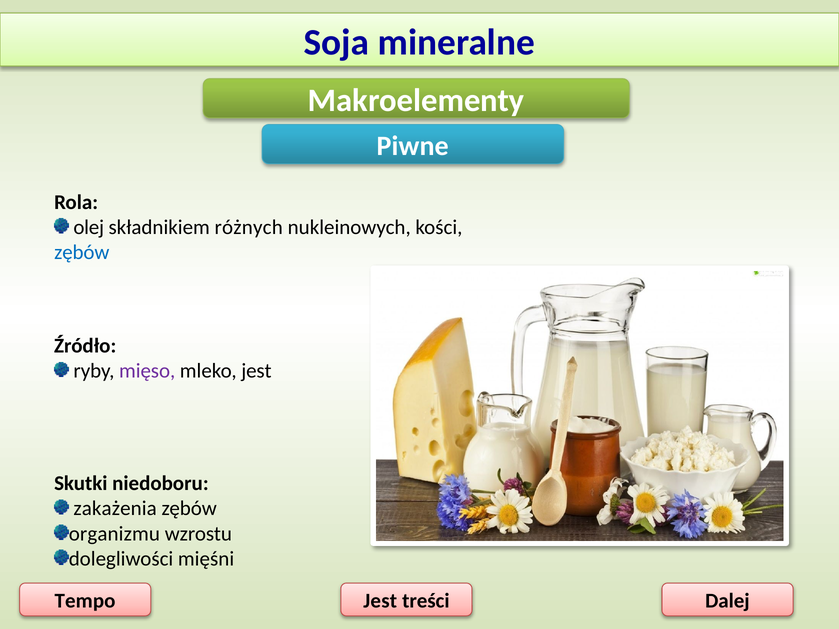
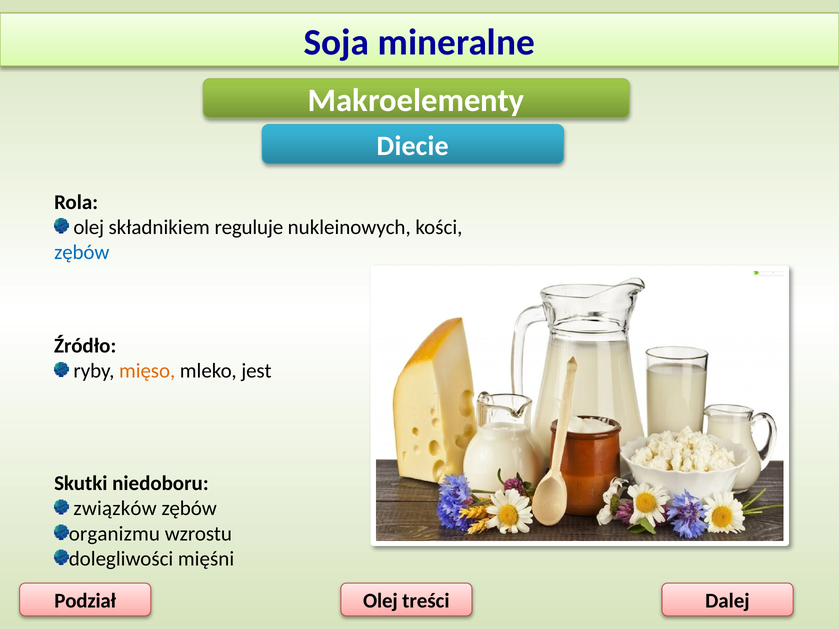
Piwne: Piwne -> Diecie (413, 146)
różnych: różnych -> reguluje (249, 227)
mięso colour: purple -> orange (147, 371)
zakażenia: zakażenia -> związków (115, 509)
Tempo: Tempo -> Podział (85, 601)
Jest: Jest -> Olej (380, 601)
